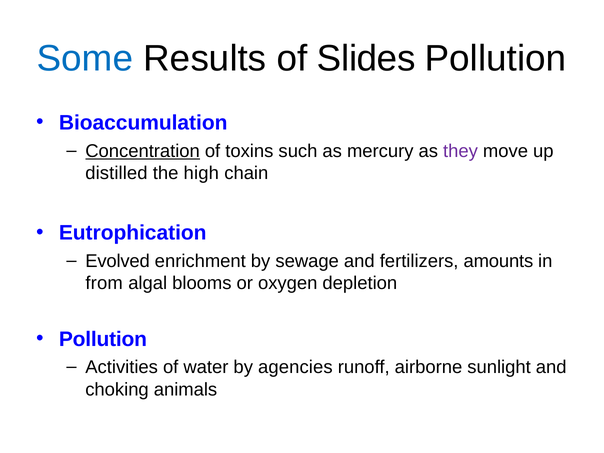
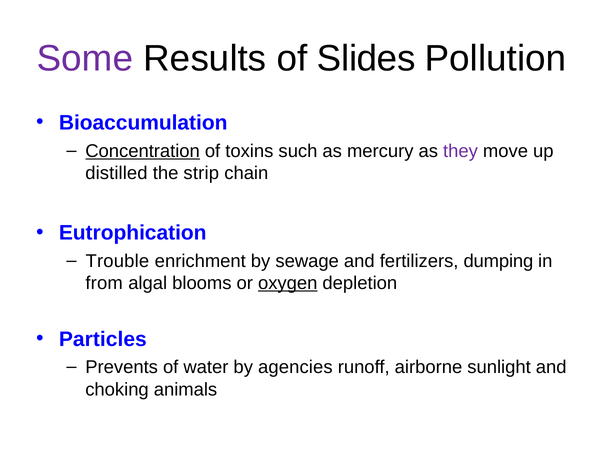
Some colour: blue -> purple (85, 58)
high: high -> strip (201, 173)
Evolved: Evolved -> Trouble (117, 261)
amounts: amounts -> dumping (498, 261)
oxygen underline: none -> present (288, 283)
Pollution: Pollution -> Particles (103, 339)
Activities: Activities -> Prevents (122, 367)
